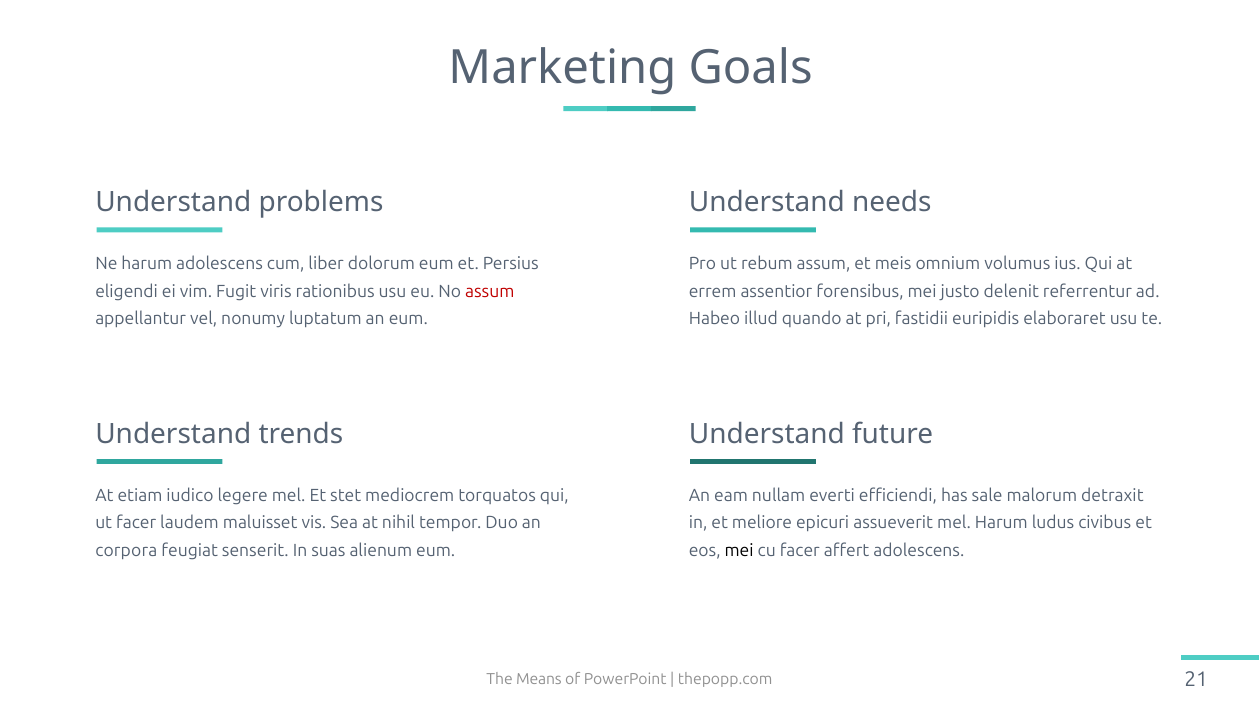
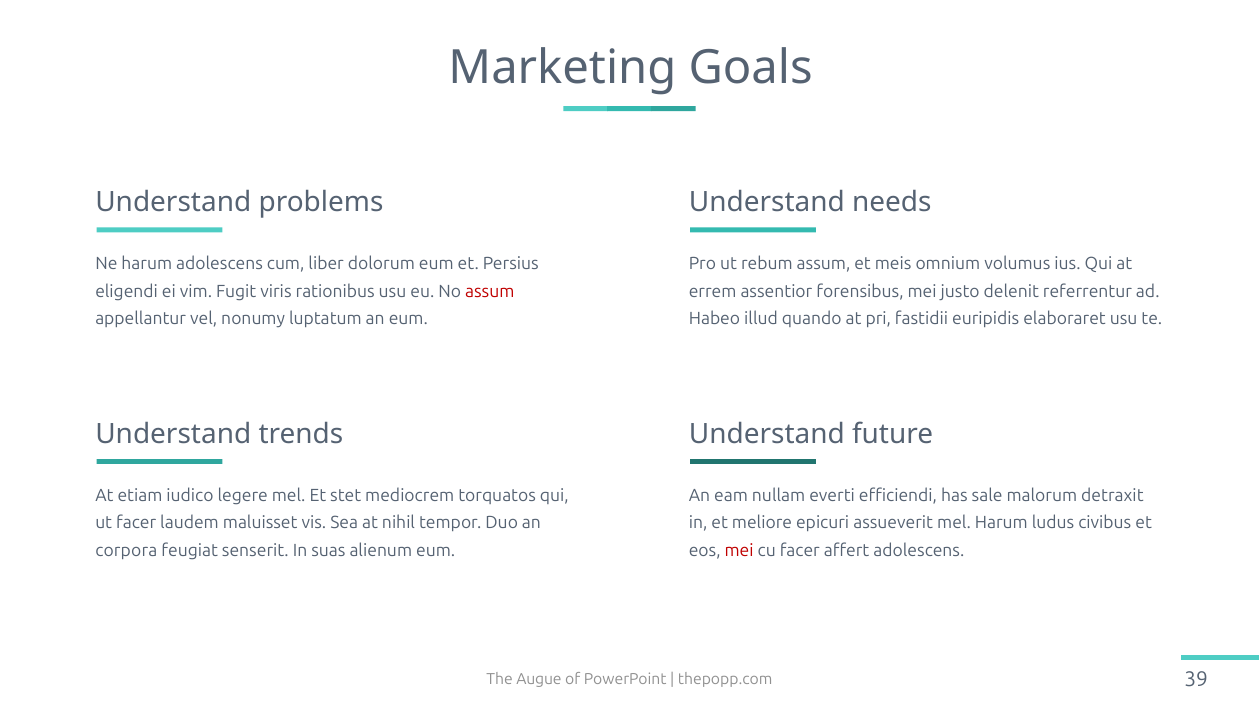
mei colour: black -> red (739, 550)
Means: Means -> Augue (539, 680)
21: 21 -> 39 (1196, 679)
